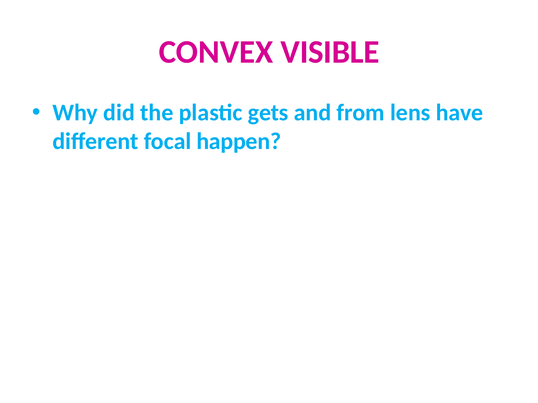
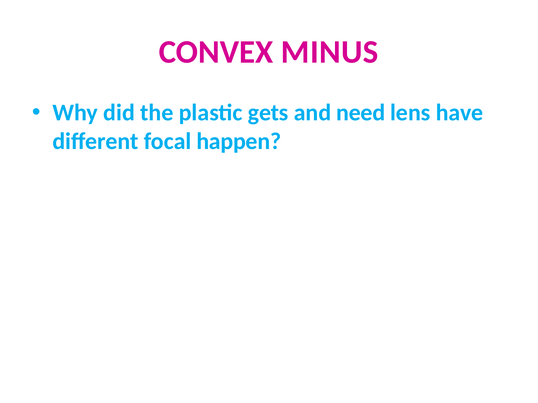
VISIBLE: VISIBLE -> MINUS (330, 52)
from: from -> need (361, 113)
